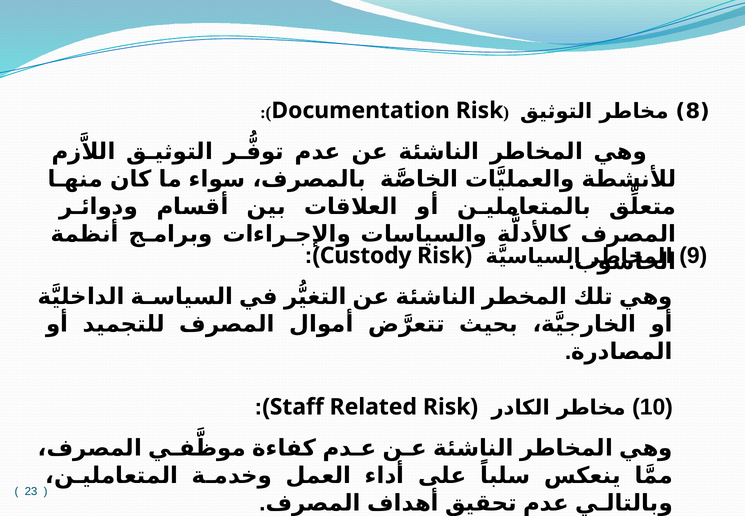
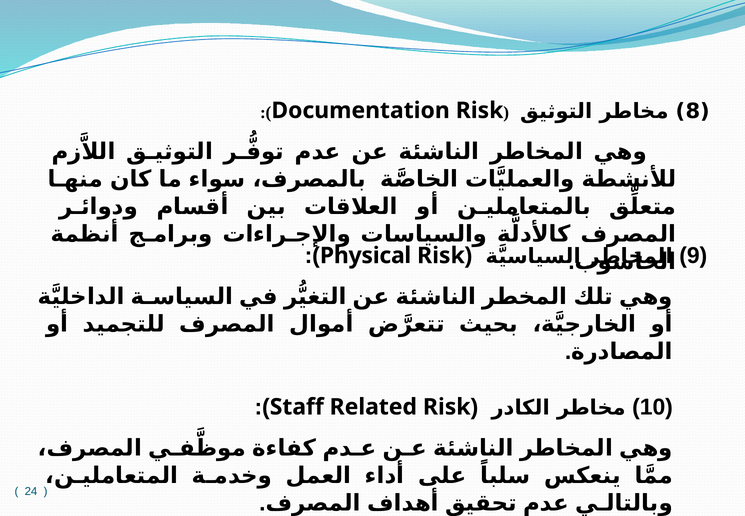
Custody: Custody -> Physical (366, 255)
23: 23 -> 24 (31, 491)
